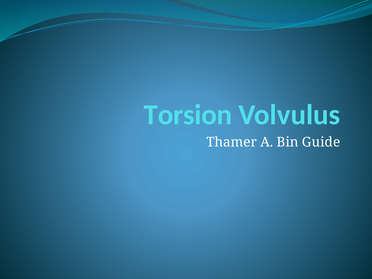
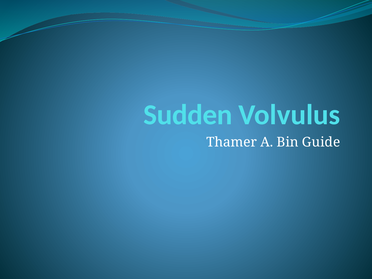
Torsion: Torsion -> Sudden (188, 115)
